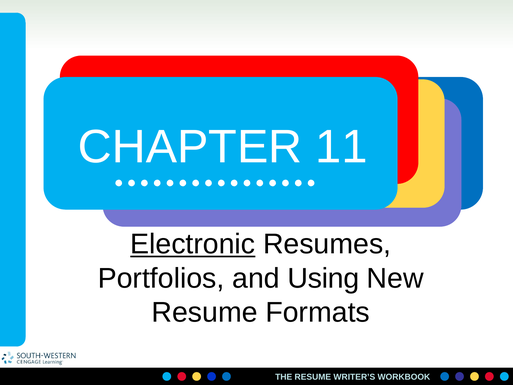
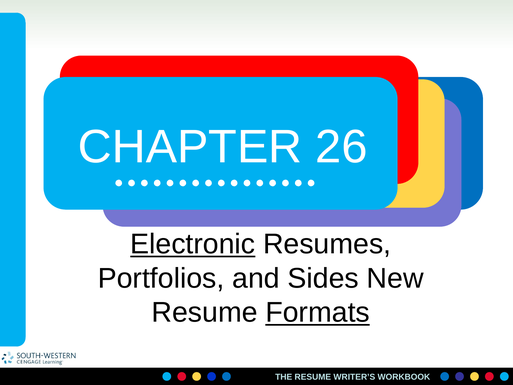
11: 11 -> 26 (341, 147)
Using: Using -> Sides (323, 278)
Formats underline: none -> present (318, 312)
